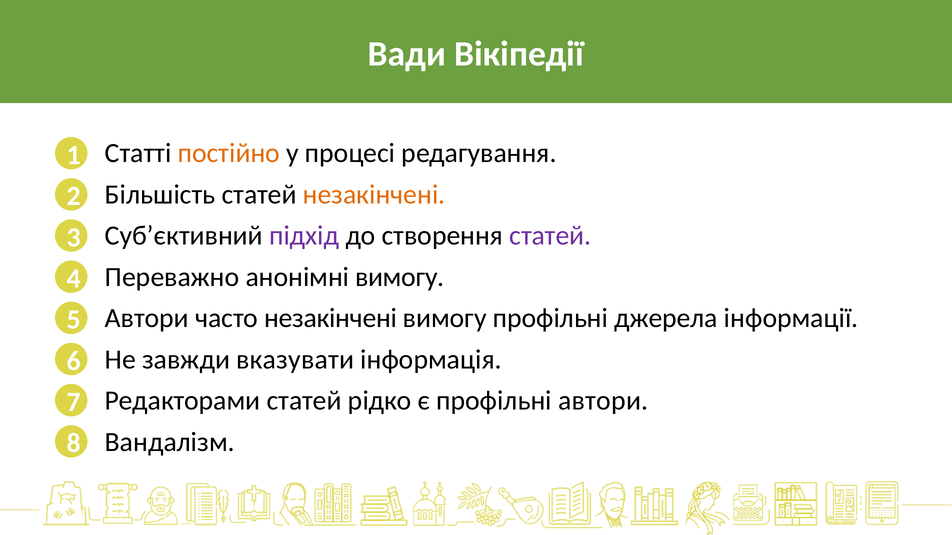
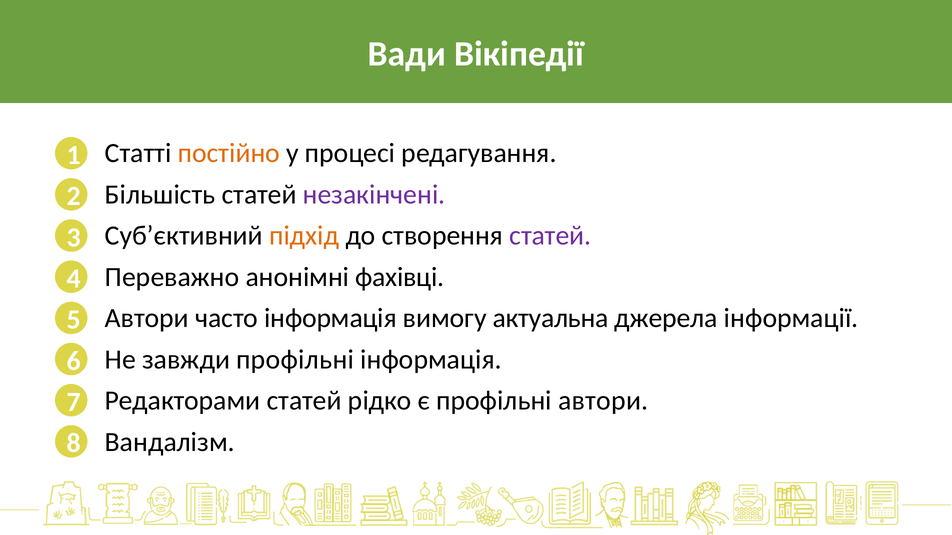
незакінчені colour: orange -> purple (374, 195)
підхід colour: purple -> orange (304, 236)
анонімні вимогу: вимогу -> фахівці (400, 277)
часто незакінчені: незакінчені -> інформація (331, 318)
вимогу профільні: профільні -> актуальна (551, 318)
завжди вказувати: вказувати -> профільні (295, 360)
